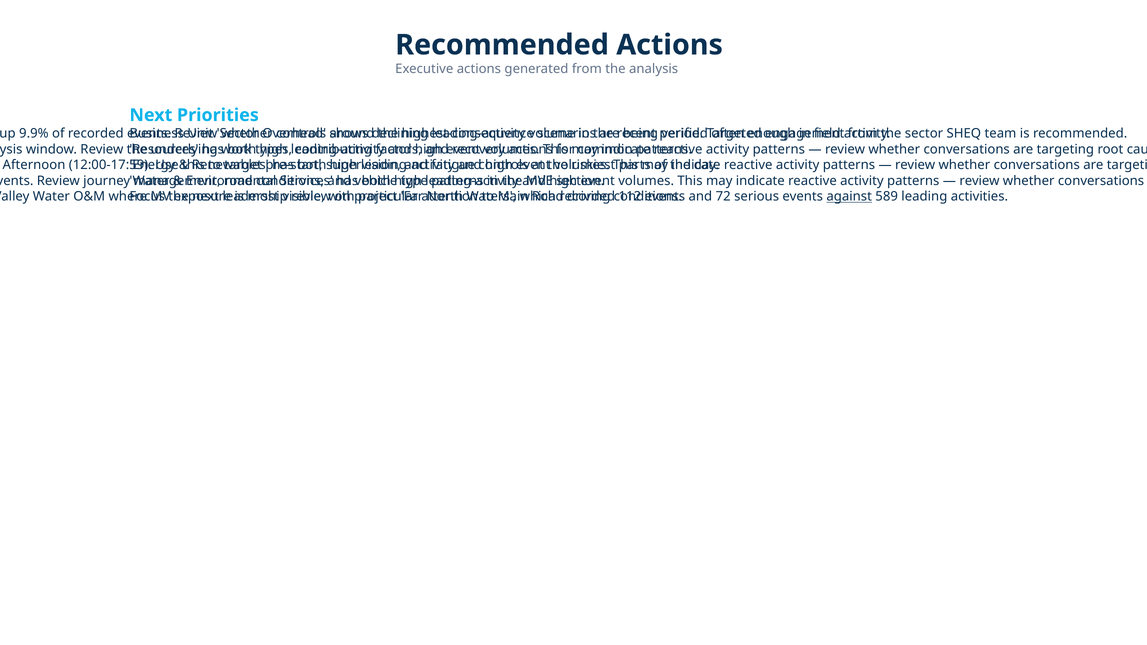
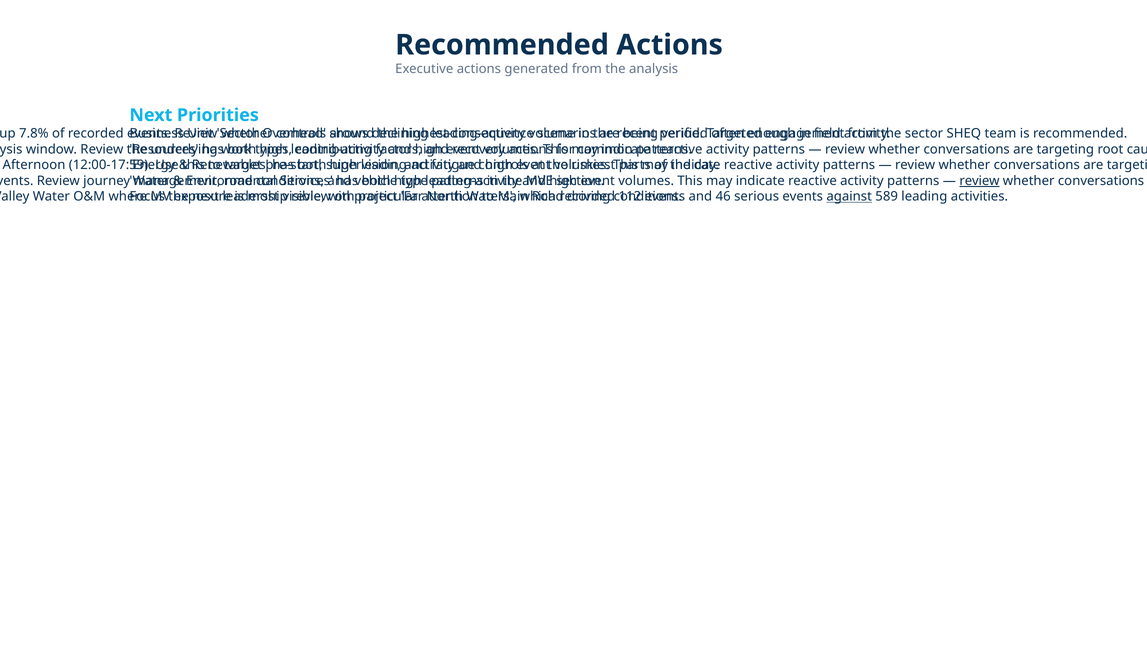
9.9%: 9.9% -> 7.8% (34, 133)
review underline: none -> present (979, 181)
72: 72 -> 46 (723, 197)
